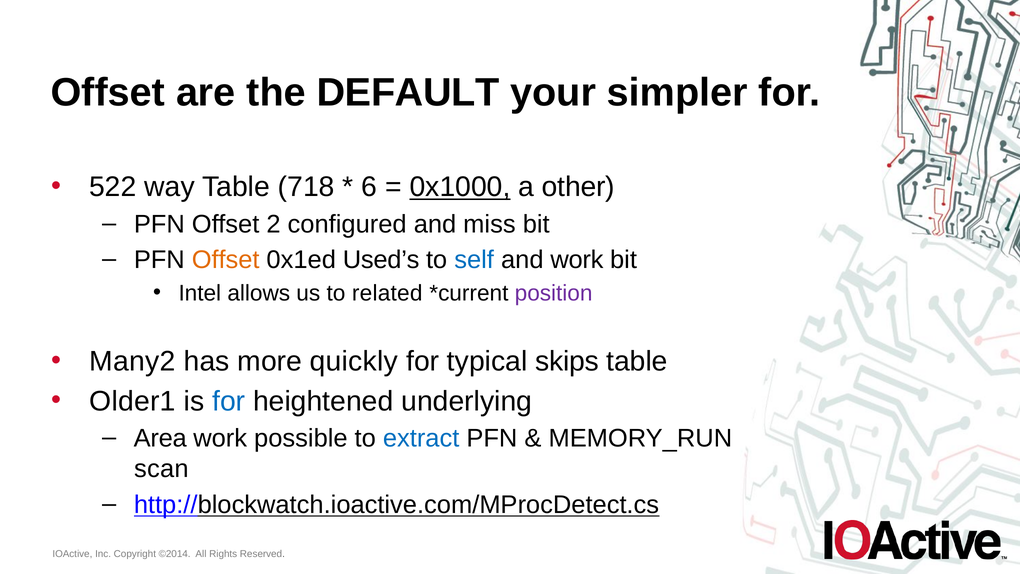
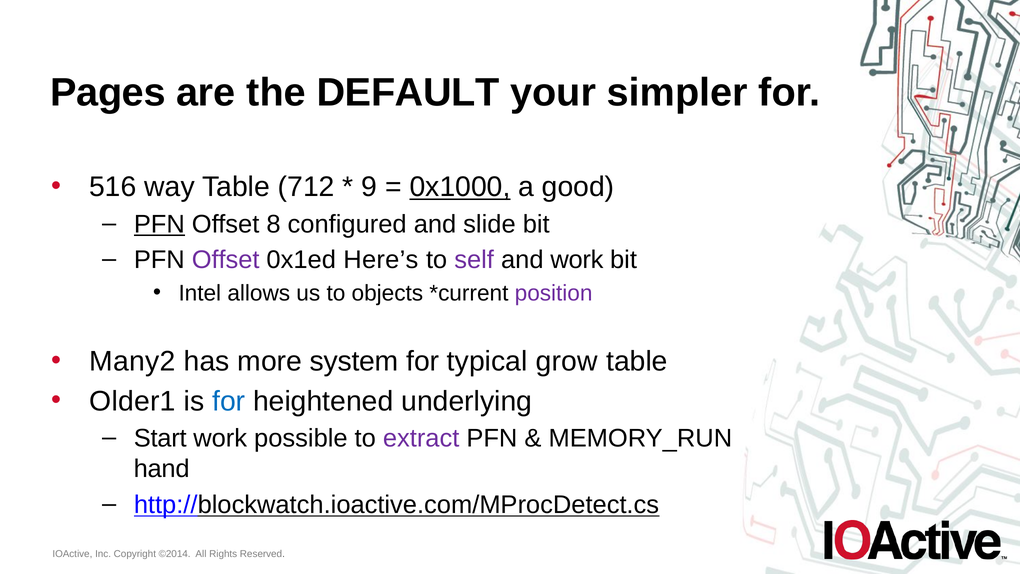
Offset: Offset -> Pages (108, 92)
522: 522 -> 516 (113, 187)
718: 718 -> 712 (306, 187)
6: 6 -> 9 (369, 187)
other: other -> good (578, 187)
PFN underline: none -> present (159, 224)
2: 2 -> 8 (273, 224)
miss: miss -> slide (489, 224)
Offset colour: orange -> purple (226, 260)
Used’s: Used’s -> Here’s (381, 260)
self colour: blue -> purple (474, 260)
related: related -> objects (387, 293)
quickly: quickly -> system (354, 361)
skips: skips -> grow (567, 361)
Area: Area -> Start (160, 438)
extract colour: blue -> purple (421, 438)
scan: scan -> hand (162, 469)
